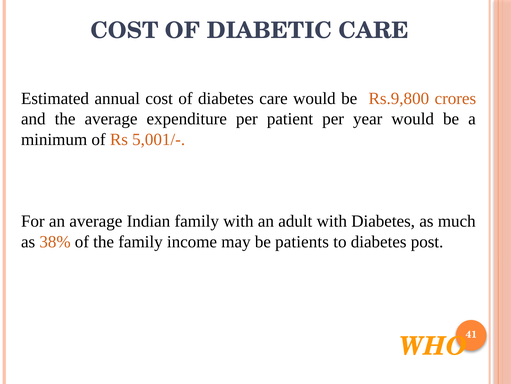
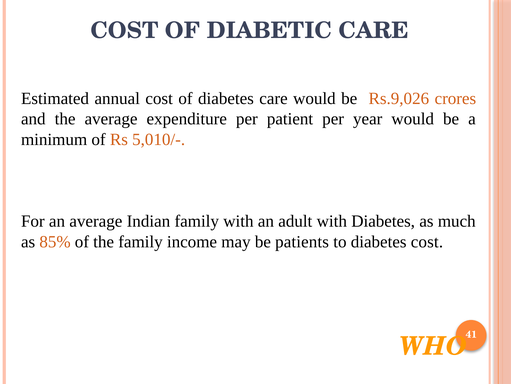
Rs.9,800: Rs.9,800 -> Rs.9,026 (399, 98)
5,001/-: 5,001/- -> 5,010/- (159, 139)
38%: 38% -> 85% (55, 241)
diabetes post: post -> cost (427, 241)
